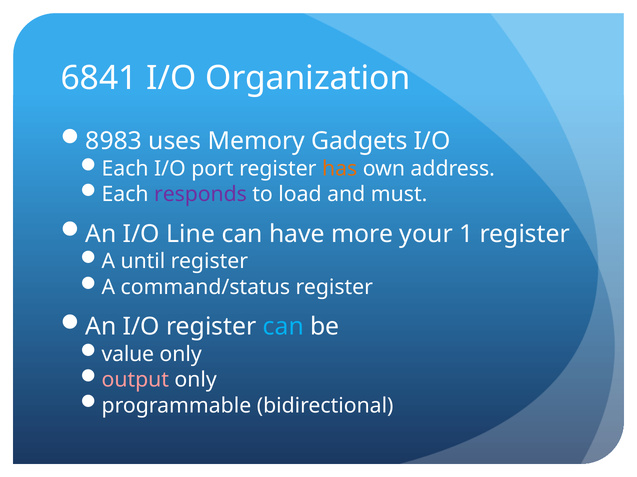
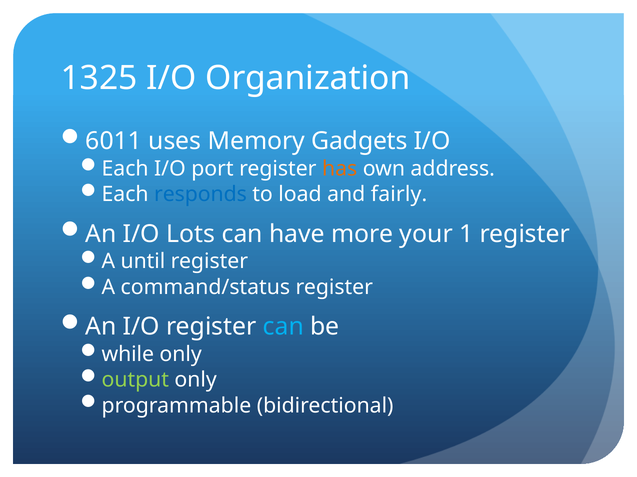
6841: 6841 -> 1325 (99, 78)
8983: 8983 -> 6011 (114, 141)
responds colour: purple -> blue (200, 195)
must: must -> fairly (399, 195)
Line: Line -> Lots (191, 234)
value: value -> while (128, 355)
output colour: pink -> light green (135, 381)
